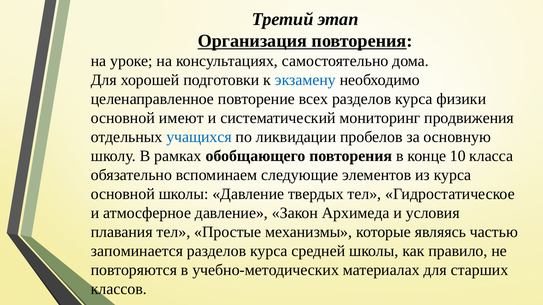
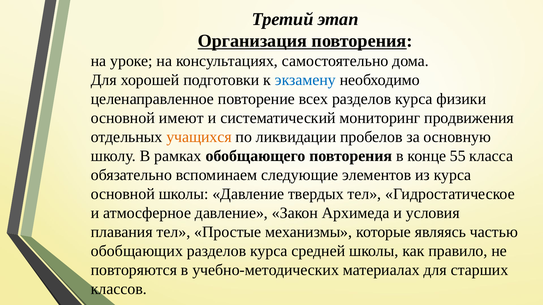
учащихся colour: blue -> orange (199, 137)
10: 10 -> 55 (458, 156)
запоминается: запоминается -> обобщающих (137, 251)
